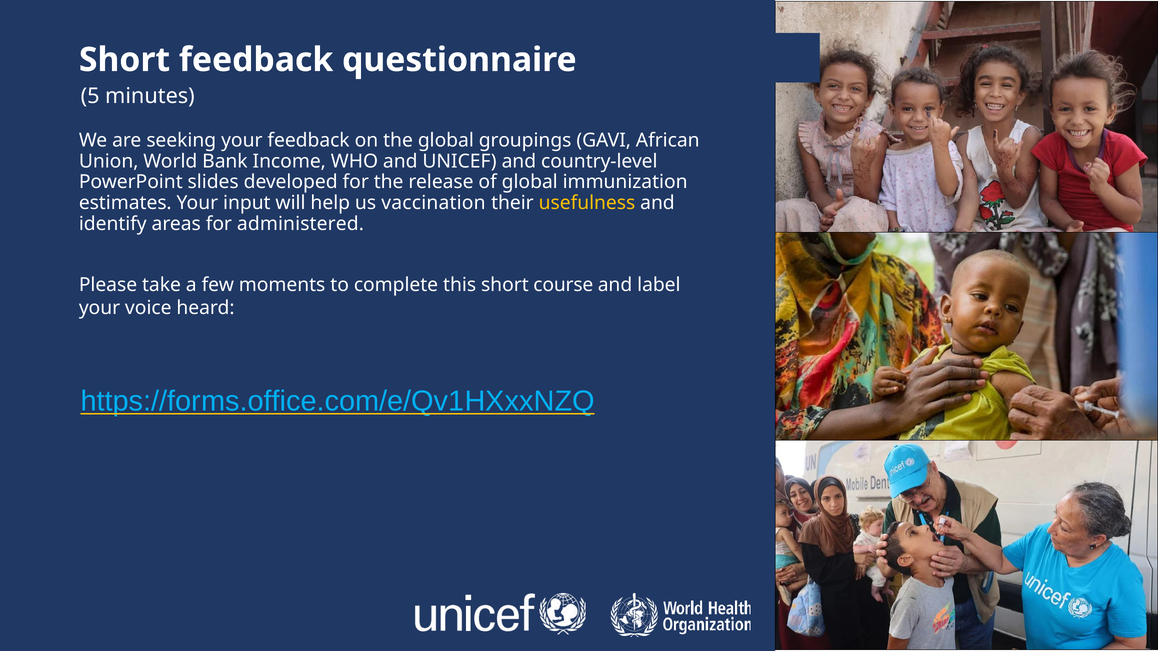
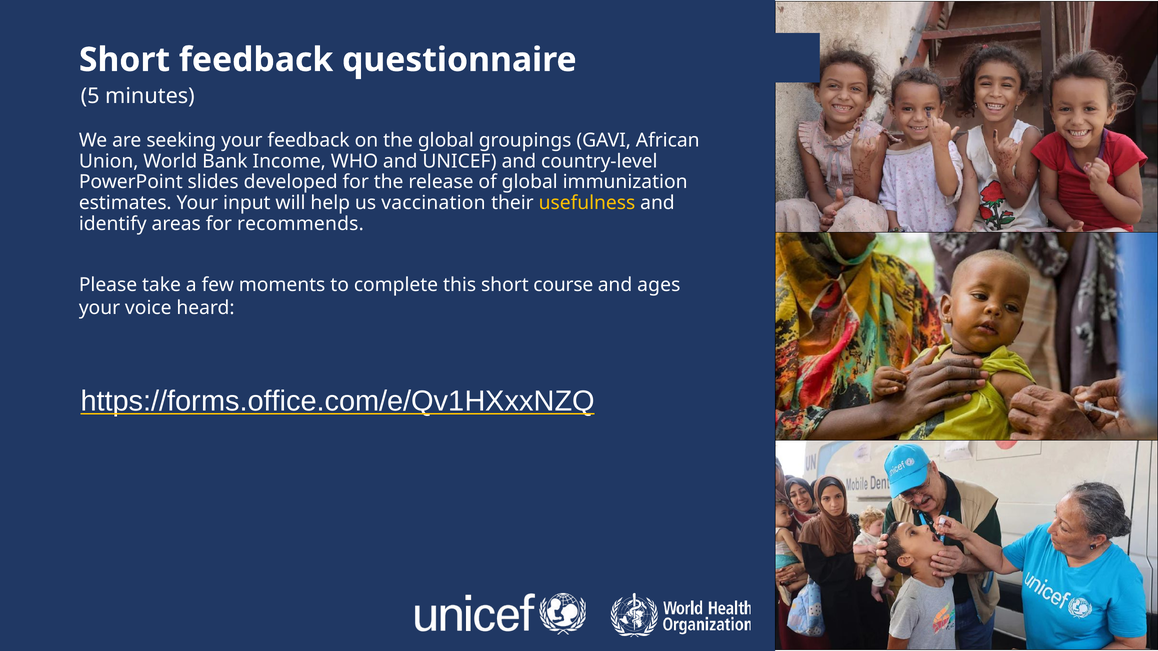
administered: administered -> recommends (300, 224)
label: label -> ages (659, 285)
https://forms.office.com/e/Qv1HXxxNZQ colour: light blue -> white (338, 401)
